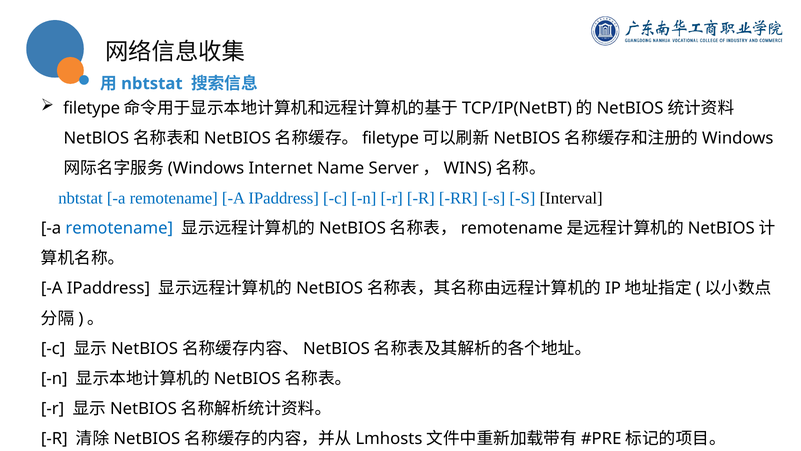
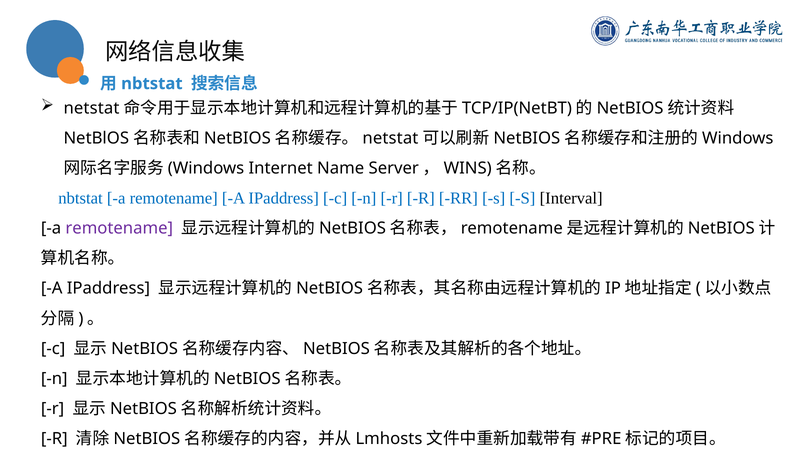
filetype: filetype -> netstat (91, 108)
filetype: filetype -> netstat (390, 138)
remotename colour: blue -> purple (119, 228)
